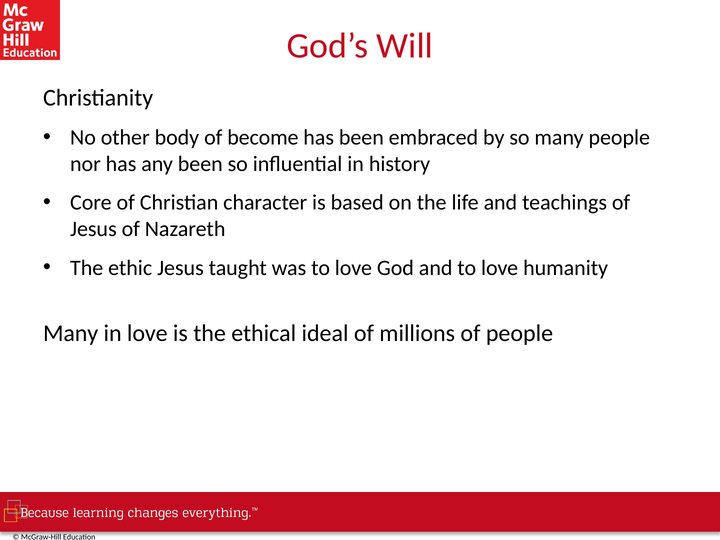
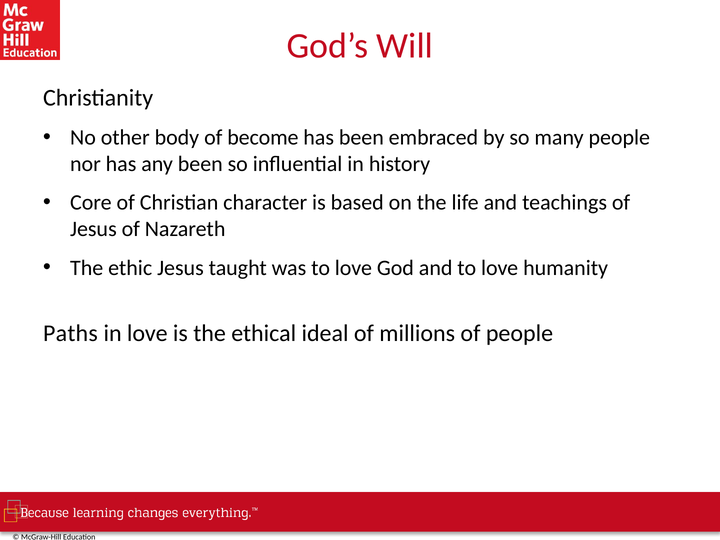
Many: Many -> Paths (70, 333)
